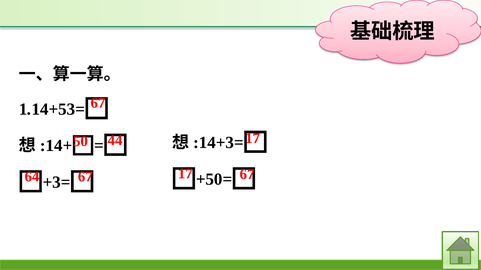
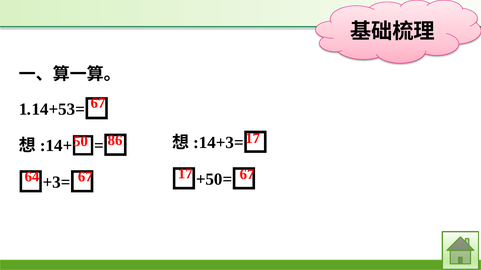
44: 44 -> 86 (115, 141)
